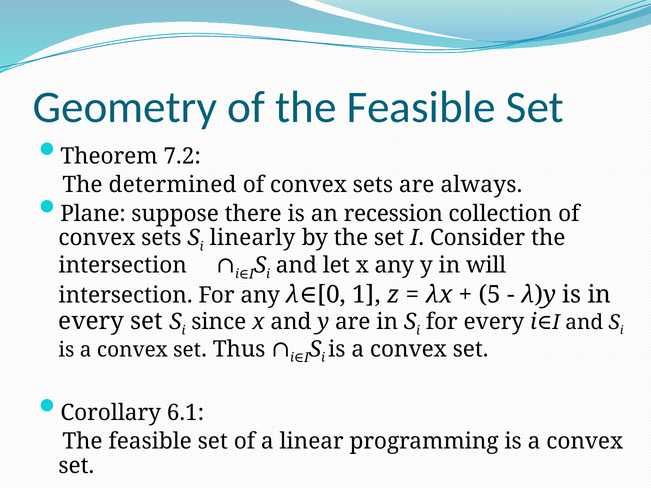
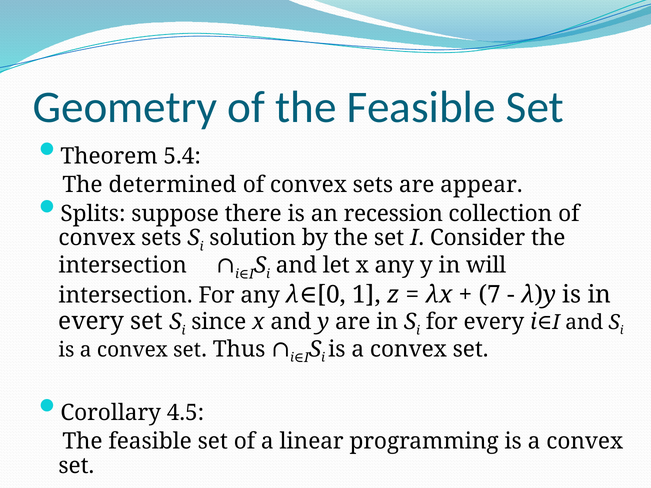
7.2: 7.2 -> 5.4 (182, 156)
always: always -> appear (481, 185)
Plane: Plane -> Splits (93, 214)
linearly: linearly -> solution (253, 238)
5: 5 -> 7 (490, 295)
6.1: 6.1 -> 4.5 (185, 413)
